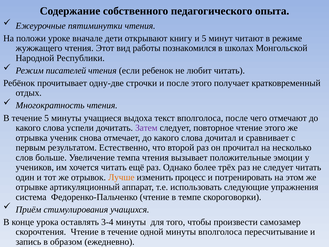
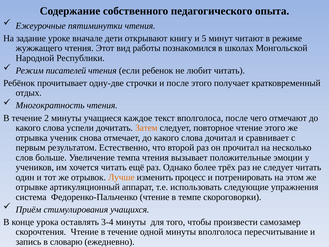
положи: положи -> задание (31, 38)
течение 5: 5 -> 2 (47, 118)
выдоха: выдоха -> каждое (138, 118)
Затем colour: purple -> orange (146, 128)
образом: образом -> словарю (66, 242)
